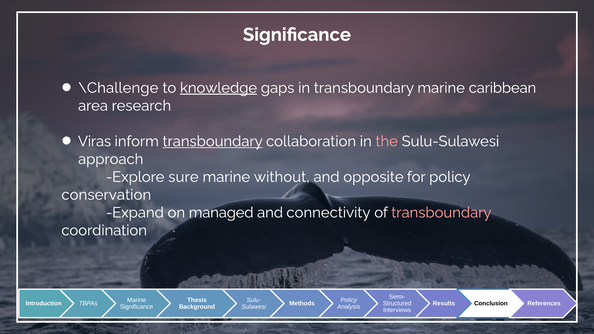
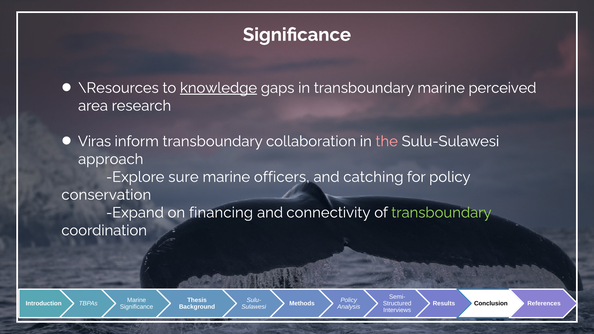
\Challenge: \Challenge -> \Resources (118, 88)
caribbean: caribbean -> perceived (502, 88)
transboundary underline: present -> none (213, 141)
without: without -> officers (282, 177)
opposite: opposite -> catching (373, 177)
managed: managed -> financing (221, 213)
transboundary colour: pink -> light green (441, 213)
